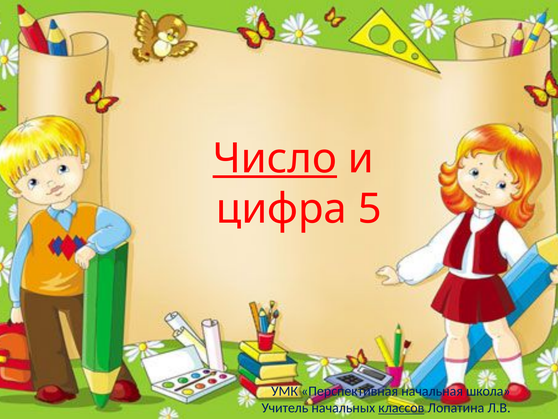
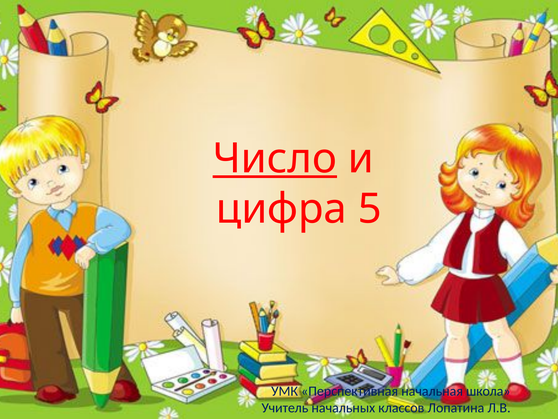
классов underline: present -> none (401, 408)
